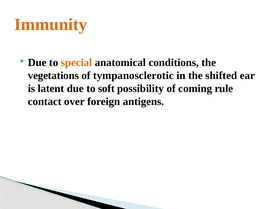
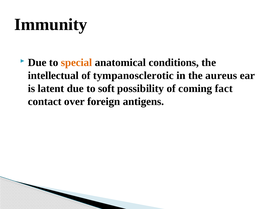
Immunity colour: orange -> black (51, 24)
vegetations: vegetations -> intellectual (53, 76)
shifted: shifted -> aureus (221, 76)
rule: rule -> fact (224, 89)
